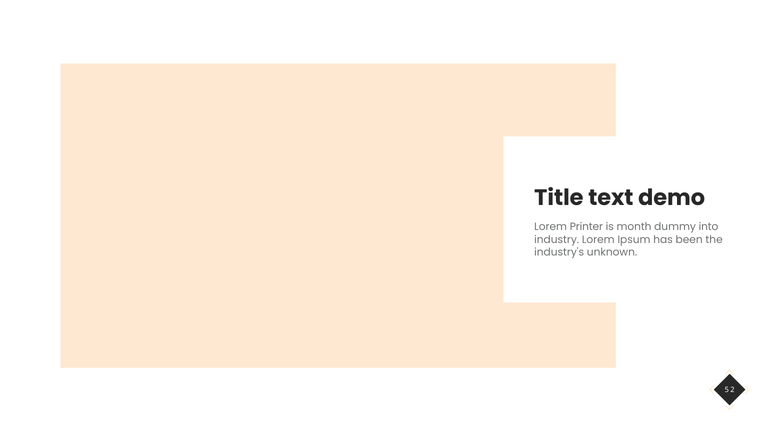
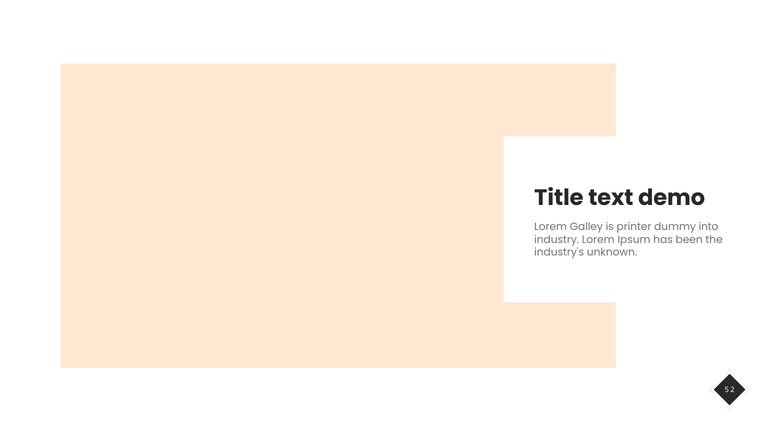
Printer: Printer -> Galley (586, 227)
month: month -> printer (634, 227)
